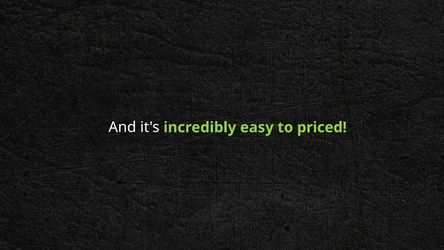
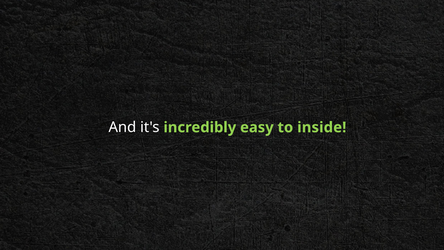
priced: priced -> inside (322, 127)
